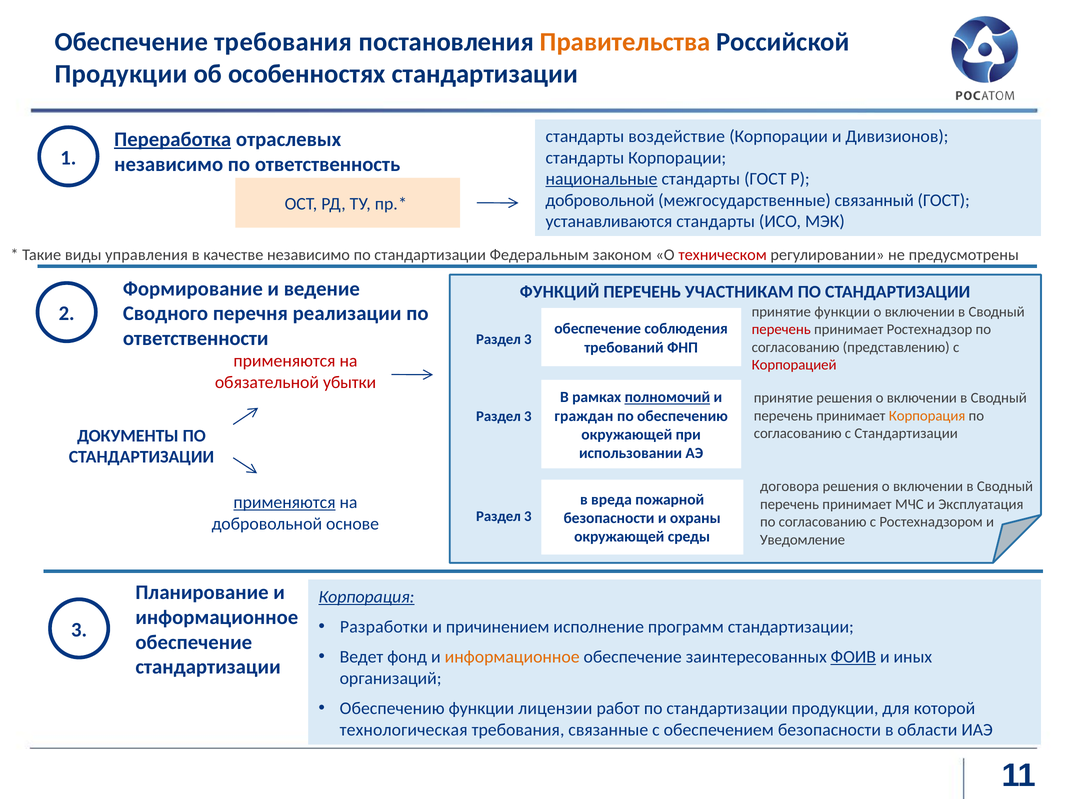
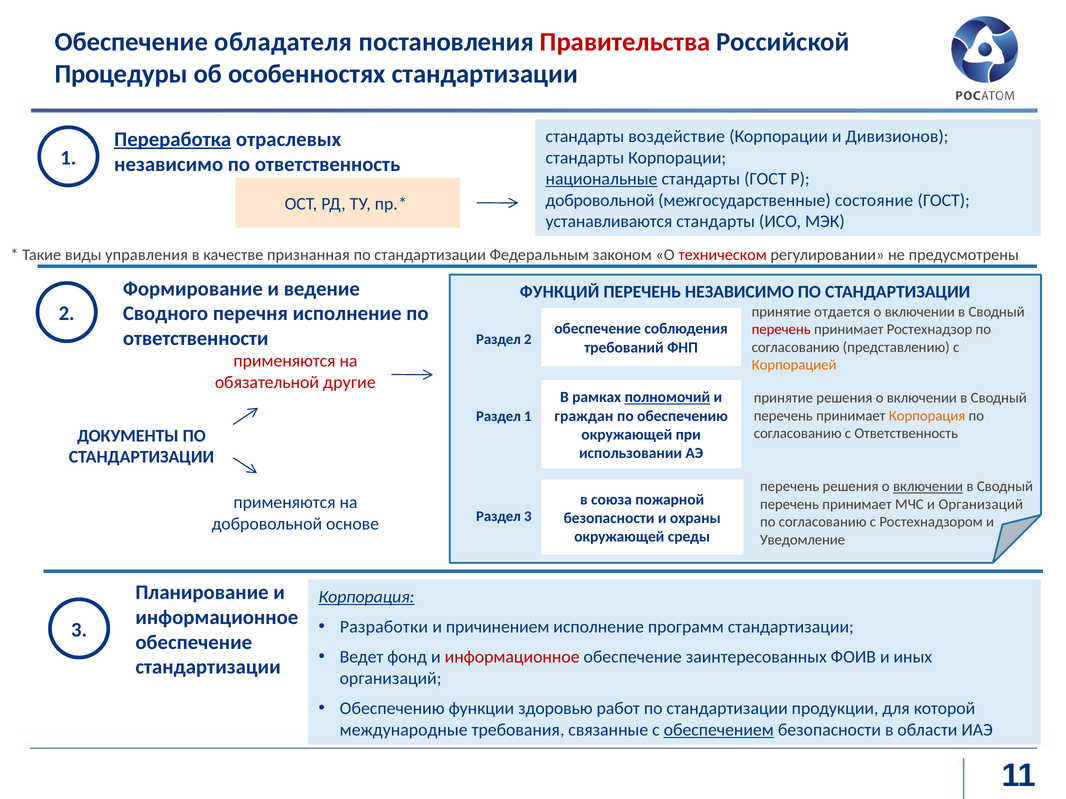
Обеспечение требования: требования -> обладателя (283, 42)
Правительства colour: orange -> red (625, 42)
Продукции: Продукции -> Процедуры (121, 74)
связанный: связанный -> состояние (874, 200)
качестве независимо: независимо -> признанная (308, 255)
ПЕРЕЧЕНЬ УЧАСТНИКАМ: УЧАСТНИКАМ -> НЕЗАВИСИМО (739, 292)
перечня реализации: реализации -> исполнение (347, 314)
принятие функции: функции -> отдается (842, 312)
3: 3 -> 2 (528, 339)
Корпорацией colour: red -> orange (794, 365)
убытки: убытки -> другие (349, 382)
3: 3 -> 1 (528, 417)
с Стандартизации: Стандартизации -> Ответственность (906, 434)
договора: договора -> перечень (790, 487)
включении underline: none -> present (928, 487)
вреда: вреда -> союза (611, 500)
применяются underline: present -> none (285, 503)
и Эксплуатация: Эксплуатация -> Организаций (981, 505)
информационное colour: orange -> red (512, 657)
ФОИВ underline: present -> none (853, 657)
лицензии: лицензии -> здоровью (555, 709)
технологическая: технологическая -> международные (404, 730)
обеспечением underline: none -> present (719, 730)
